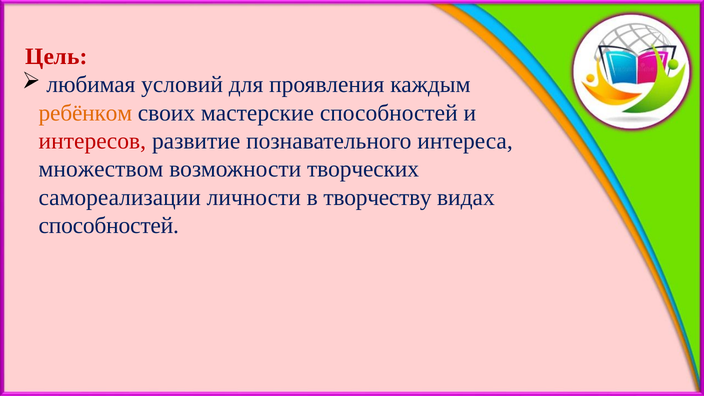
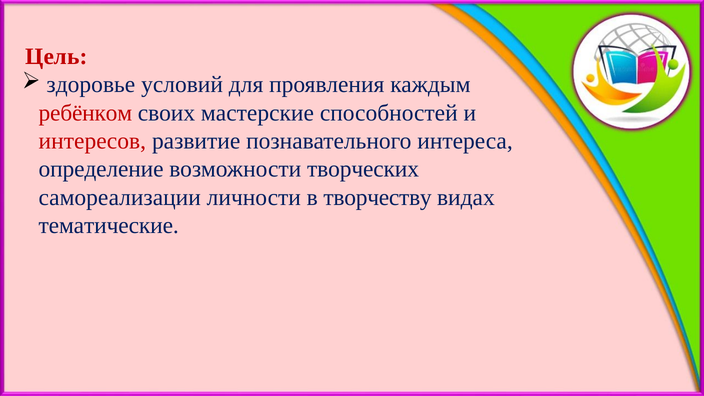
любимая: любимая -> здоровье (91, 85)
ребёнком colour: orange -> red (85, 113)
множеством: множеством -> определение (101, 169)
способностей: способностей -> тематические (109, 226)
